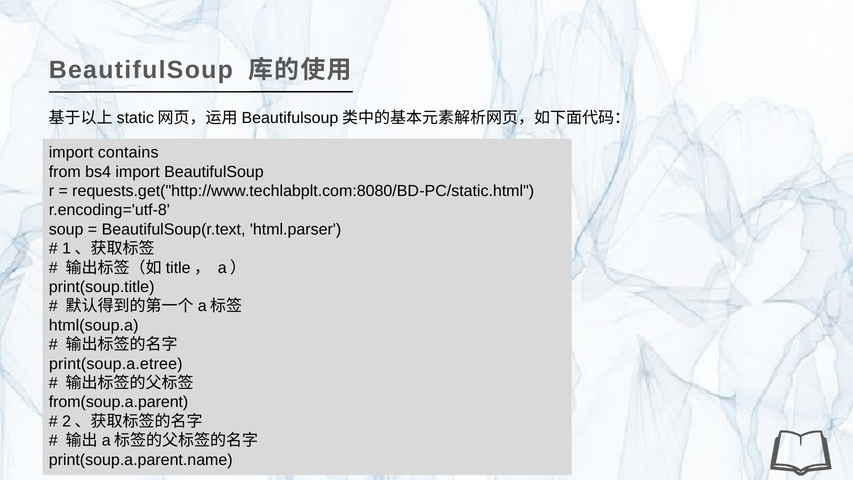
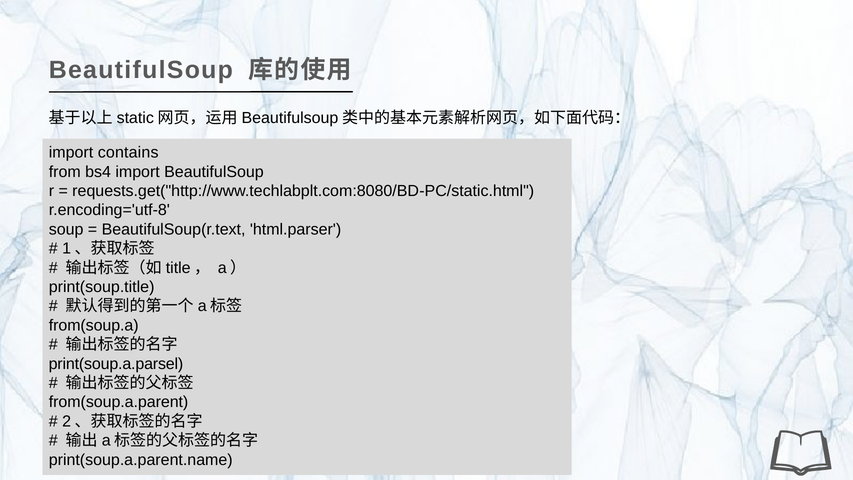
html(soup.a: html(soup.a -> from(soup.a (94, 325)
print(soup.a.etree: print(soup.a.etree -> print(soup.a.parsel (116, 364)
